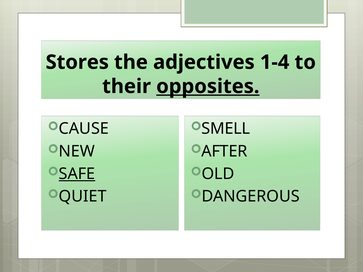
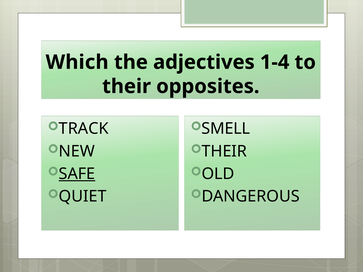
Stores: Stores -> Which (77, 62)
opposites underline: present -> none (208, 86)
CAUSE: CAUSE -> TRACK (84, 129)
AFTER: AFTER -> THEIR (224, 151)
